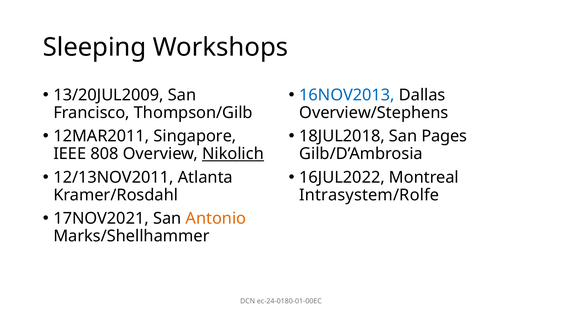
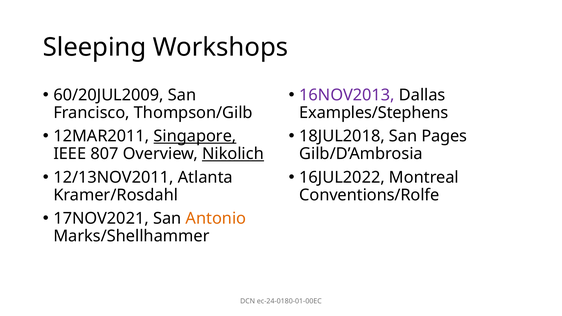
13/20JUL2009: 13/20JUL2009 -> 60/20JUL2009 (109, 95)
16NOV2013 colour: blue -> purple (347, 95)
Overview/Stephens: Overview/Stephens -> Examples/Stephens (374, 113)
Singapore underline: none -> present (195, 136)
808: 808 -> 807 (104, 154)
Intrasystem/Rolfe: Intrasystem/Rolfe -> Conventions/Rolfe (369, 195)
